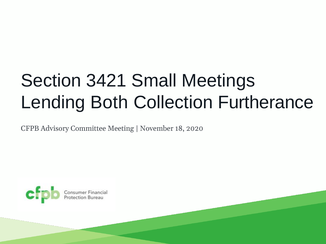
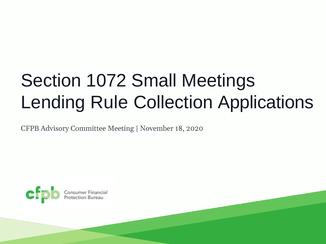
3421: 3421 -> 1072 (106, 81)
Both: Both -> Rule (109, 103)
Furtherance: Furtherance -> Applications (266, 103)
